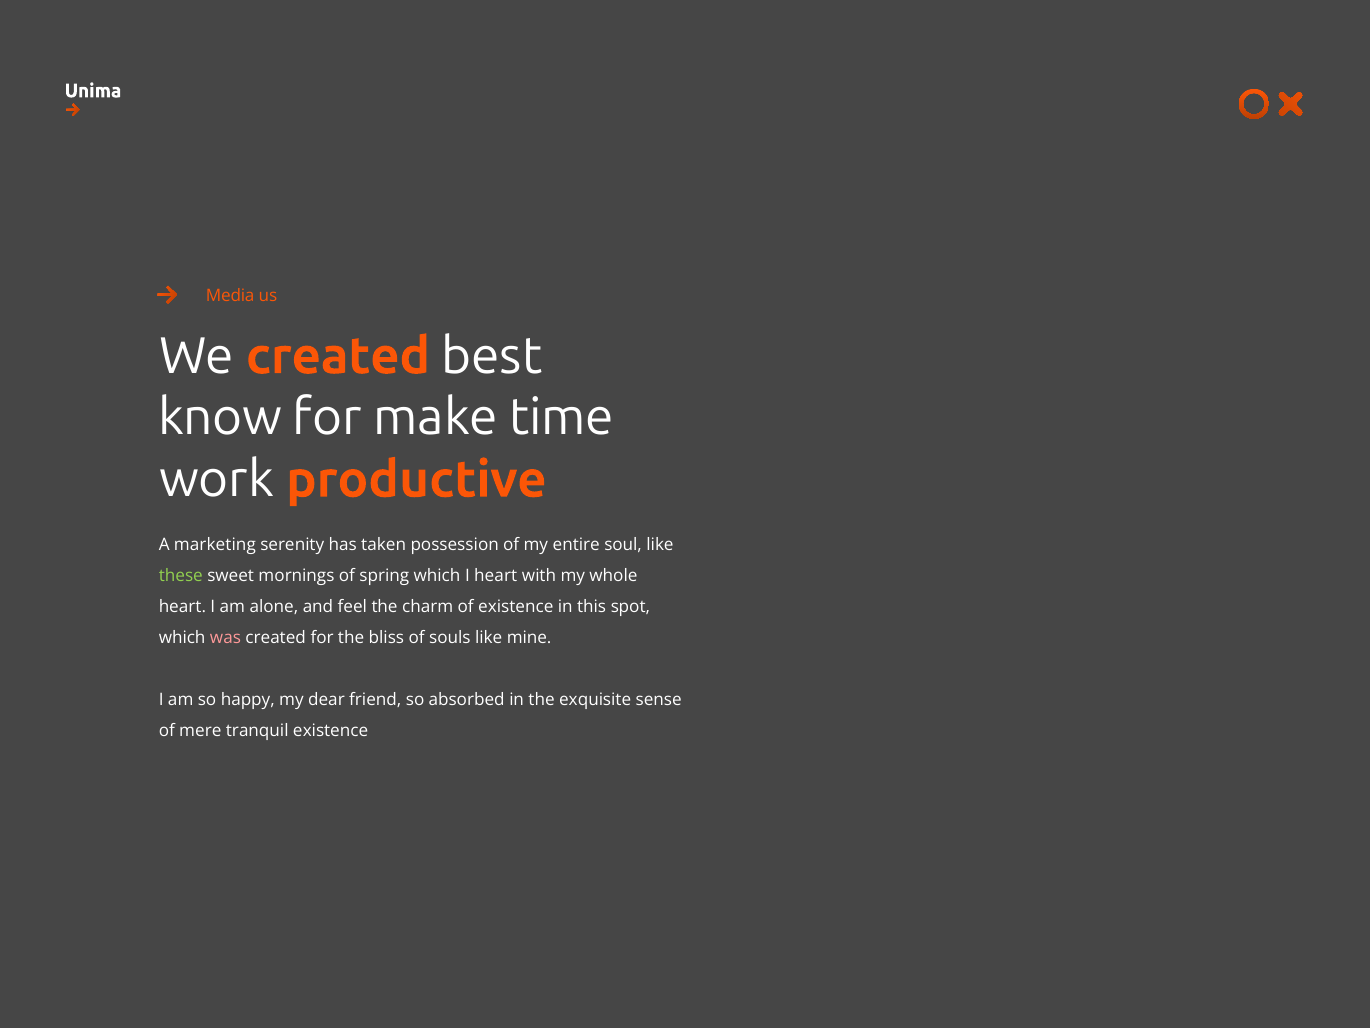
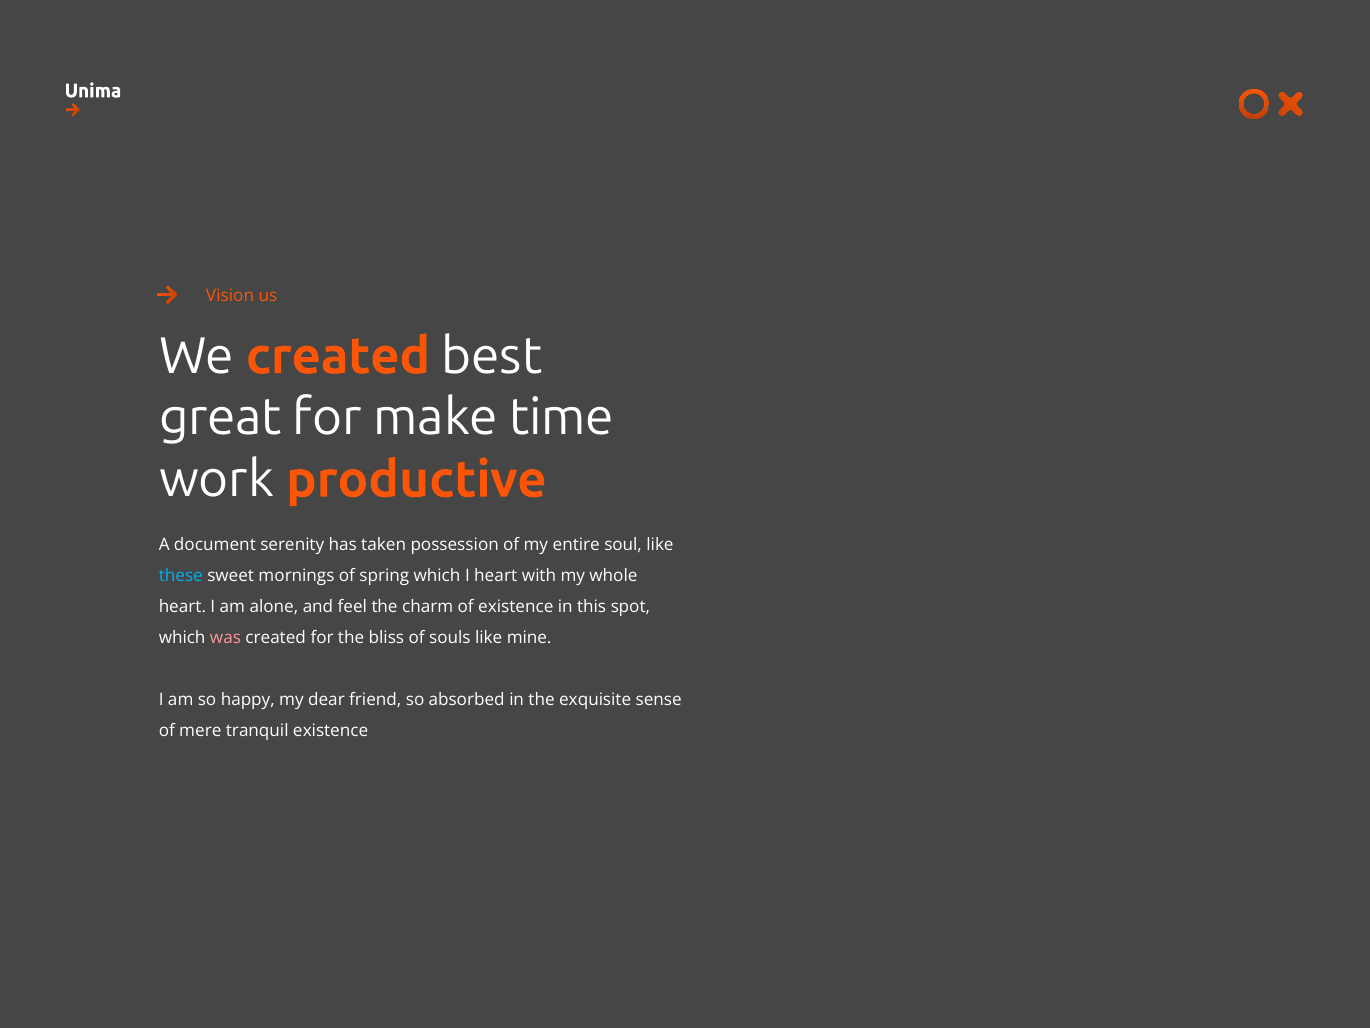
Media: Media -> Vision (230, 296)
know: know -> great (220, 418)
marketing: marketing -> document (215, 545)
these colour: light green -> light blue (181, 576)
